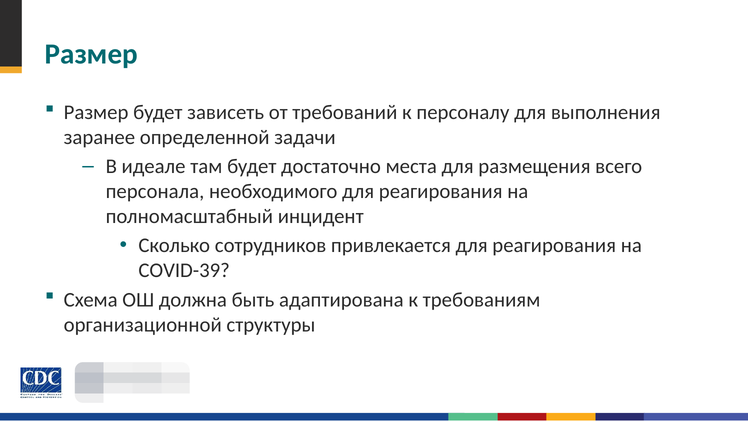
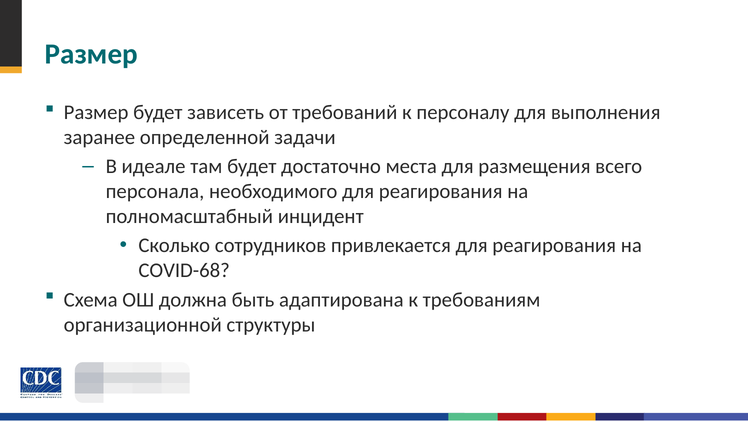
COVID-39: COVID-39 -> COVID-68 (184, 270)
